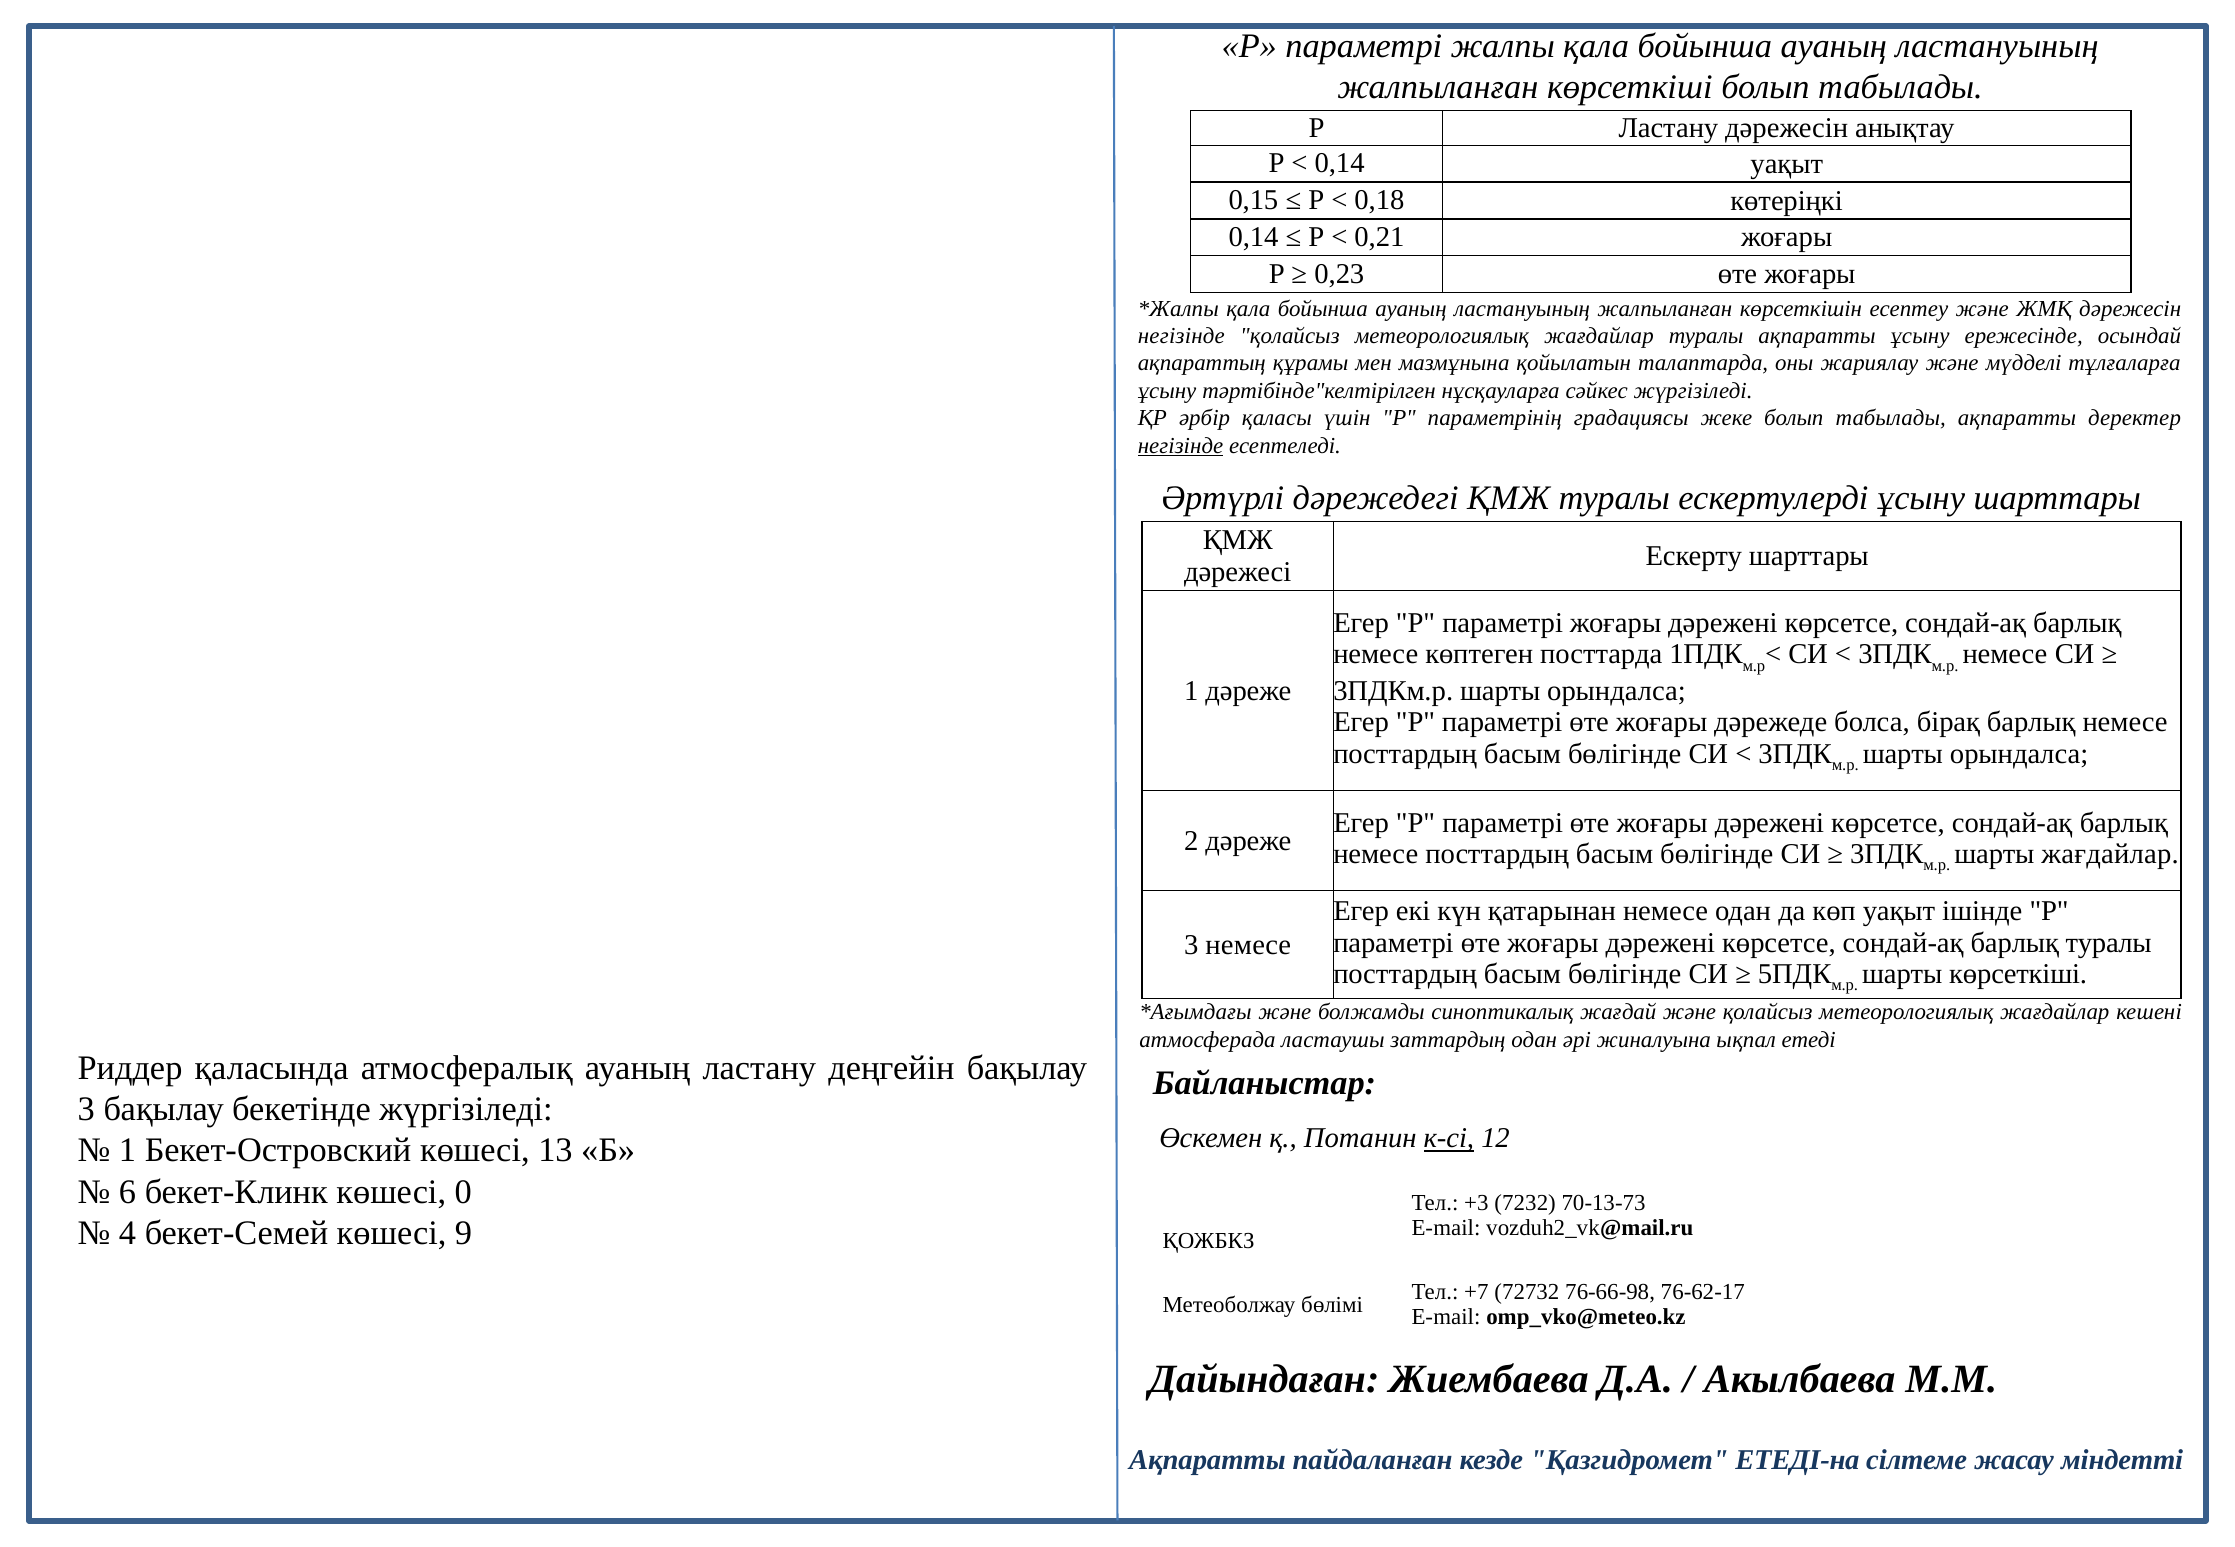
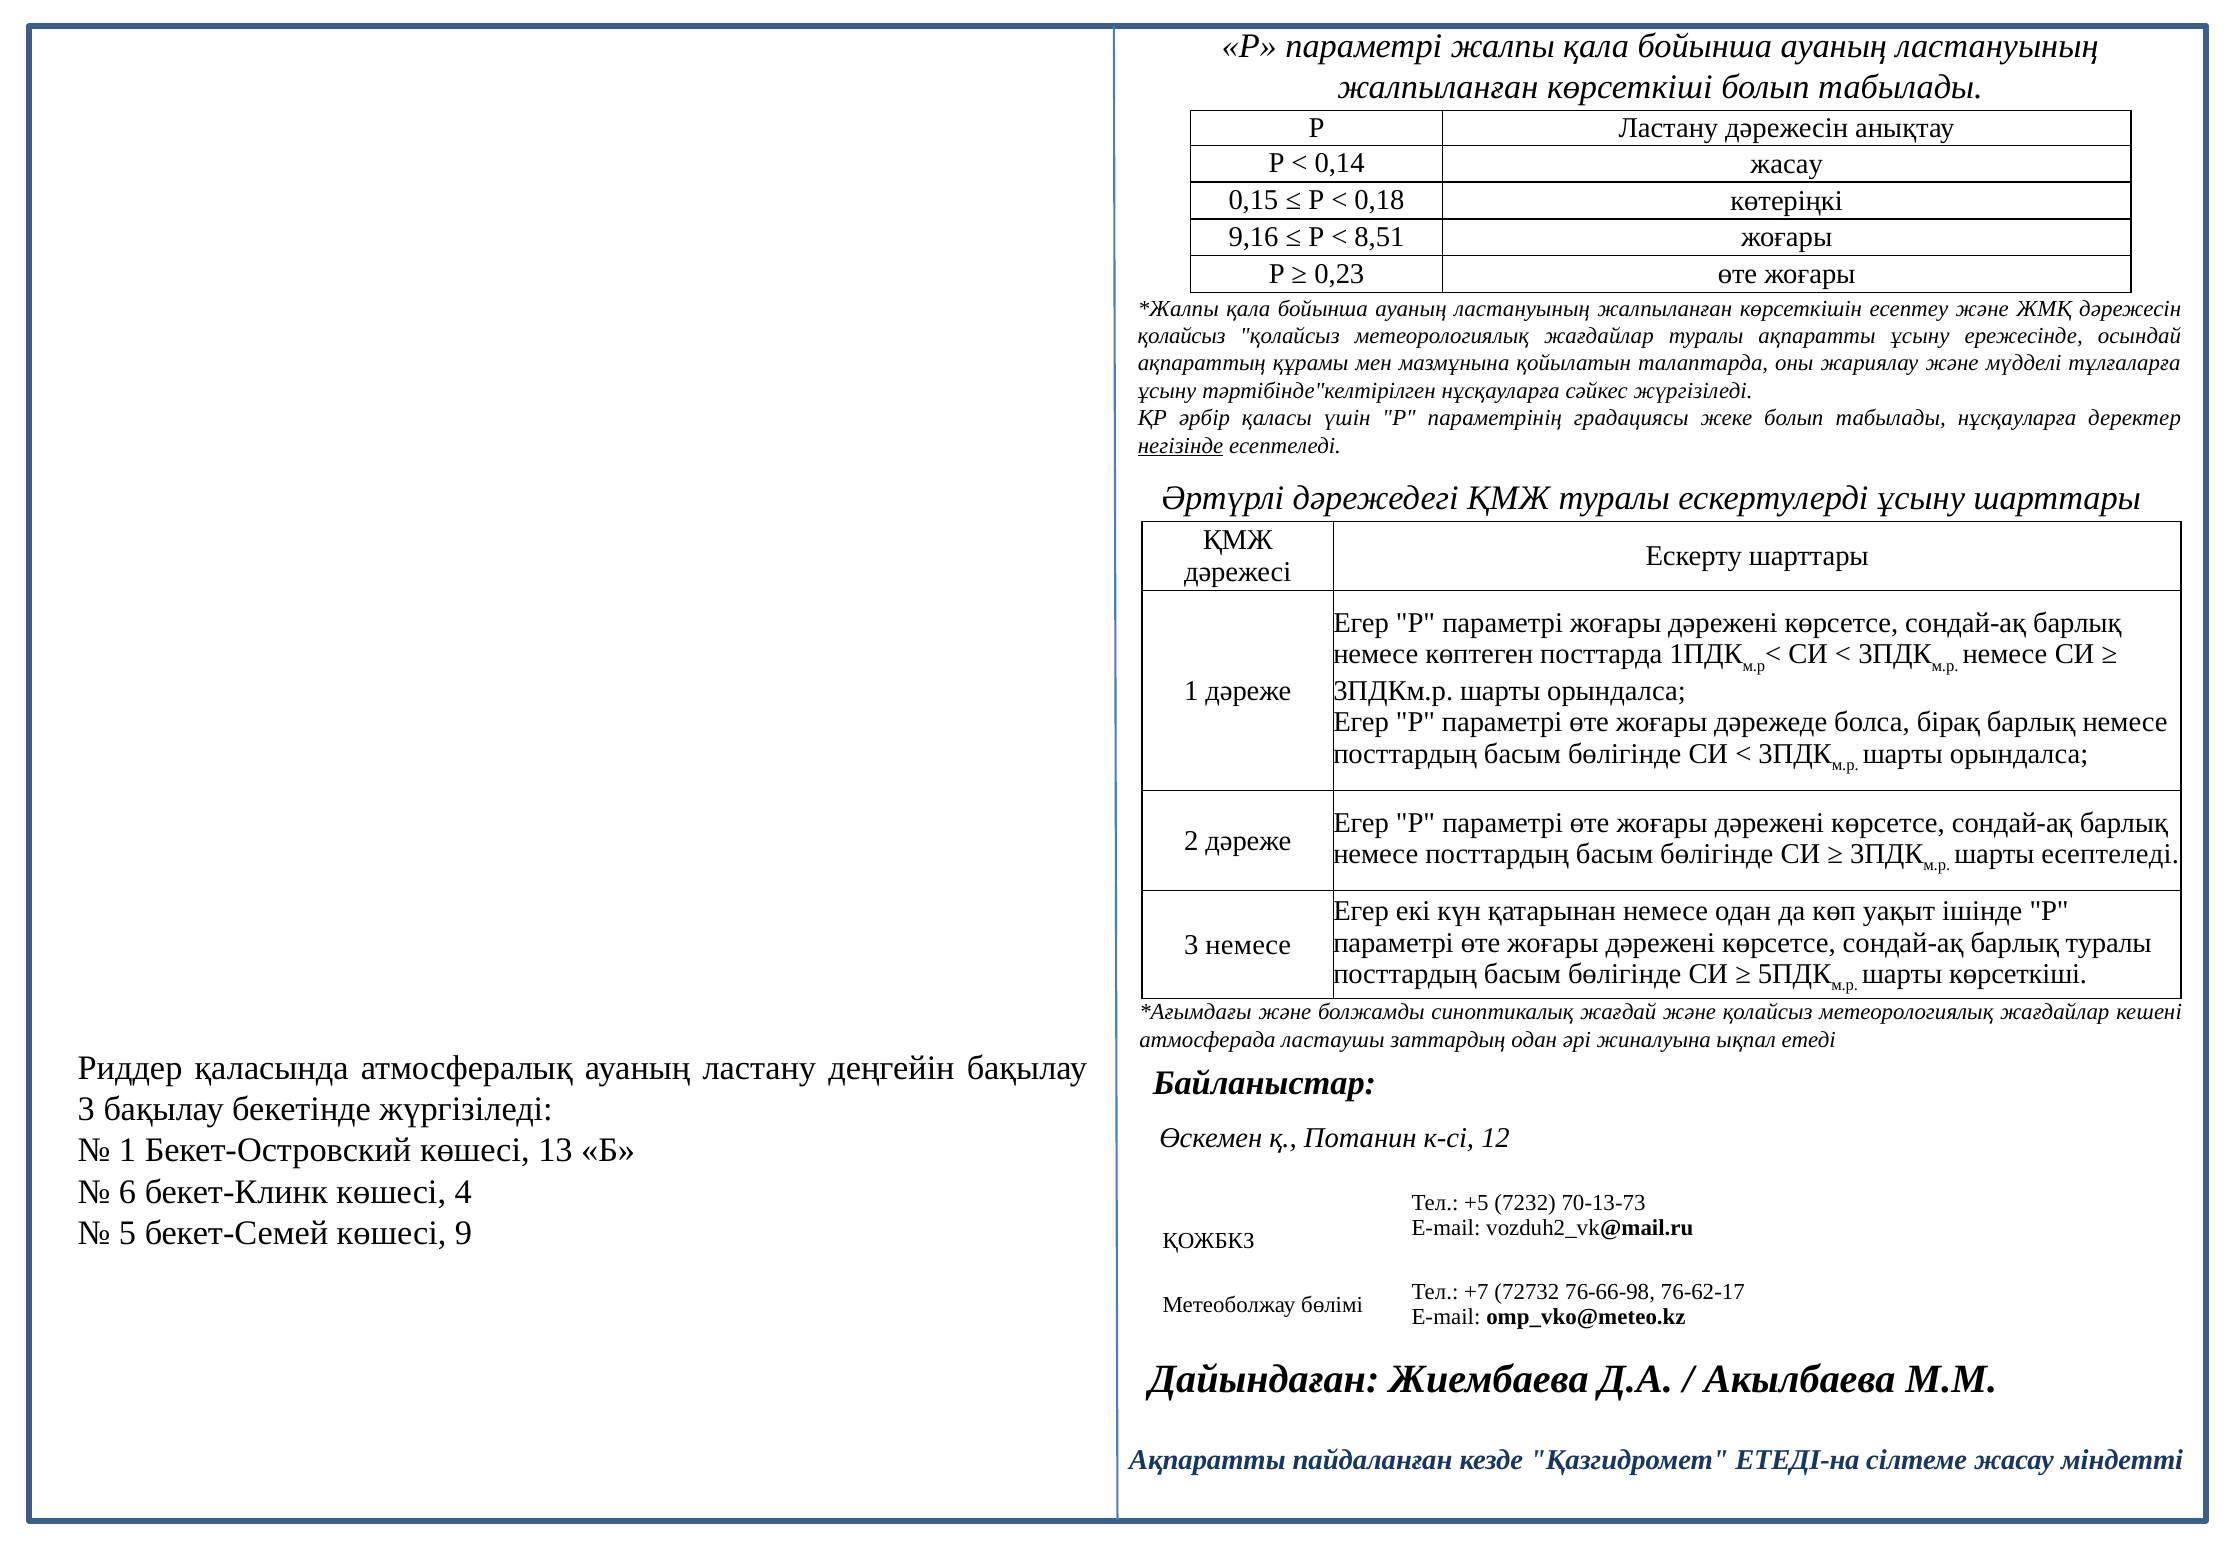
0,14 уақыт: уақыт -> жасау (1787, 164)
0,14: 0,14 -> 9,16 (1253, 237)
0,21: 0,21 -> 8,51 (1379, 237)
негізінде: негізінде -> қолайсыз (1182, 336)
табылады ақпаратты: ақпаратты -> нұсқауларға (2017, 418)
шарты жағдайлар: жағдайлар -> есептеледі (2110, 855)
к-сі underline: present -> none (1449, 1139)
0: 0 -> 4 (463, 1192)
+3: +3 -> +5 (1476, 1203)
4: 4 -> 5 (128, 1233)
